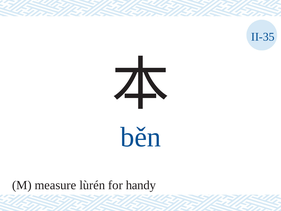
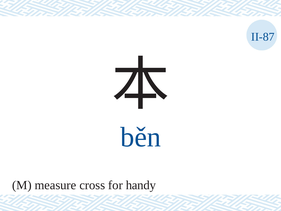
II-35: II-35 -> II-87 (263, 37)
lùrén: lùrén -> cross (92, 185)
